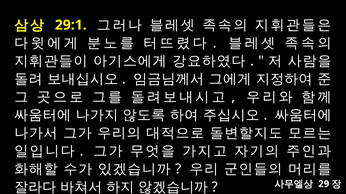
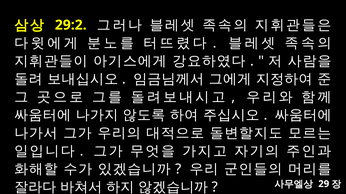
29:1: 29:1 -> 29:2 (71, 25)
